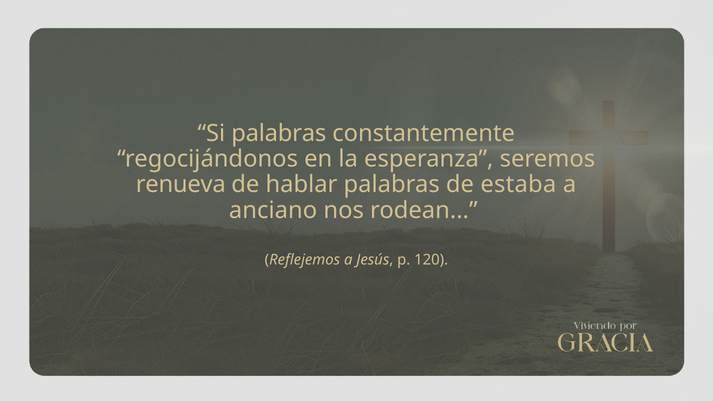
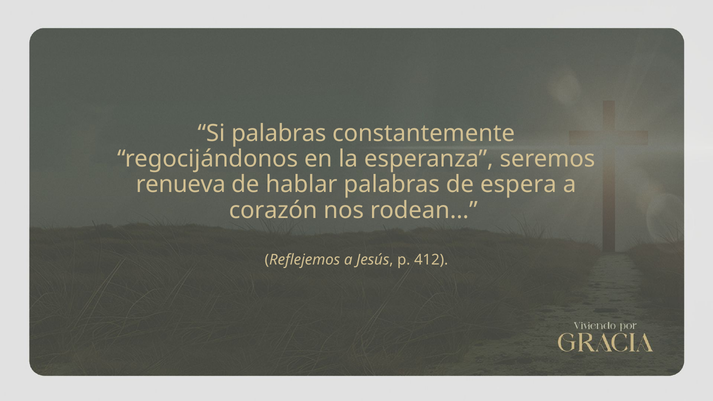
estaba: estaba -> espera (518, 185)
anciano: anciano -> corazón (273, 210)
120: 120 -> 412 (431, 260)
